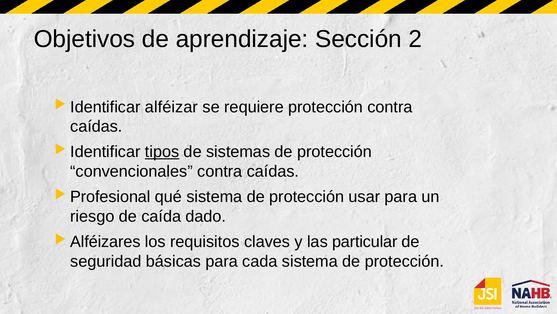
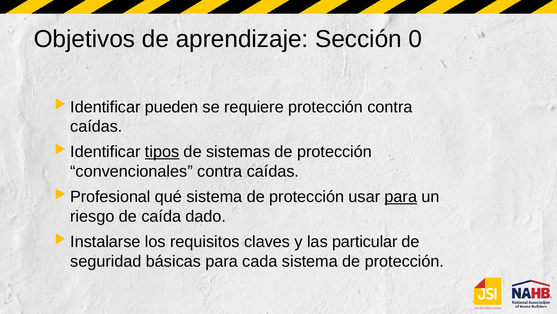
2: 2 -> 0 (415, 39)
alféizar: alféizar -> pueden (172, 107)
para underline: none -> present (401, 196)
Alféizares: Alféizares -> Instalarse (105, 241)
